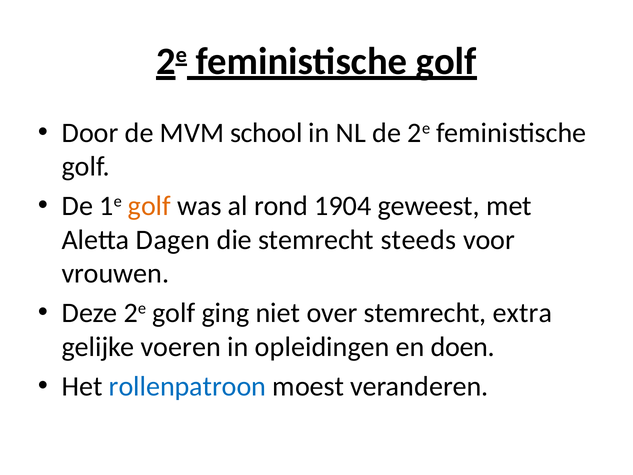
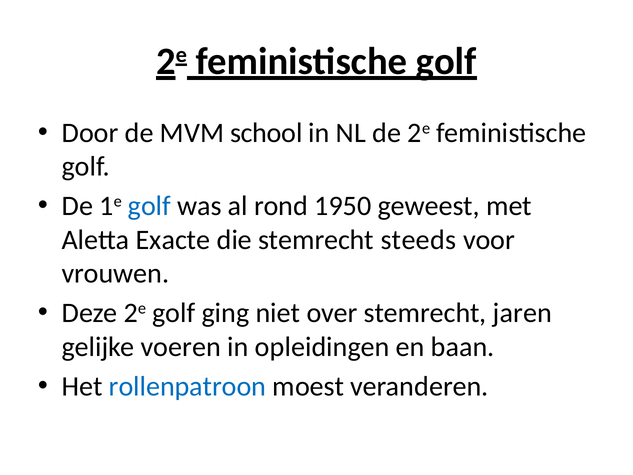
golf colour: orange -> blue (149, 206)
1904: 1904 -> 1950 (343, 206)
Dagen: Dagen -> Exacte (173, 240)
extra: extra -> jaren (522, 313)
doen: doen -> baan (463, 347)
